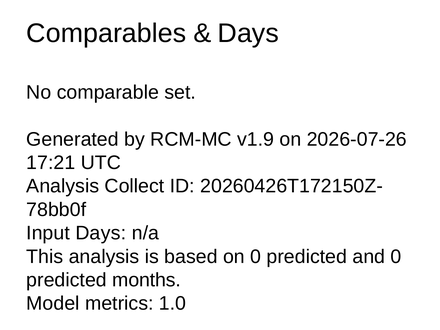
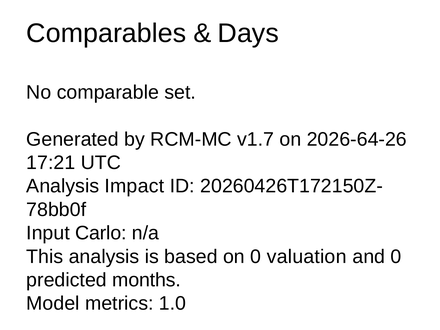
v1.9: v1.9 -> v1.7 (256, 139)
2026-07-26: 2026-07-26 -> 2026-64-26 (357, 139)
Collect: Collect -> Impact (134, 186)
Input Days: Days -> Carlo (101, 233)
on 0 predicted: predicted -> valuation (307, 257)
